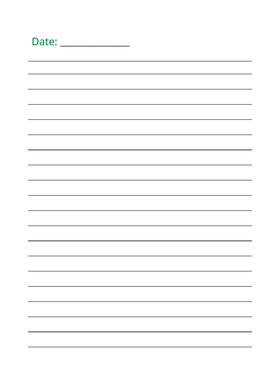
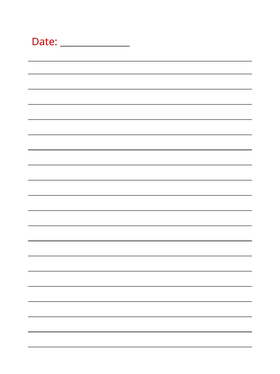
Date colour: green -> red (45, 42)
